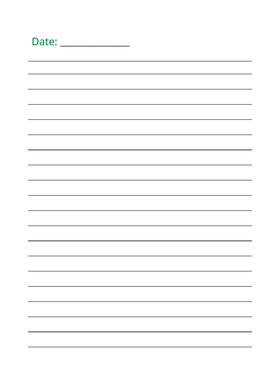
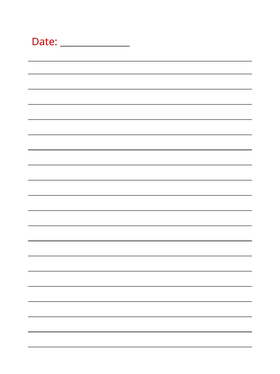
Date colour: green -> red (45, 42)
